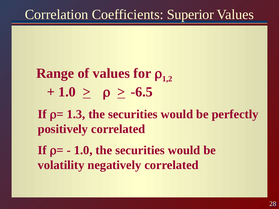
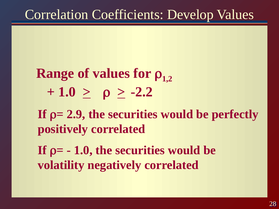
Superior: Superior -> Develop (190, 14)
-6.5: -6.5 -> -2.2 (142, 92)
1.3: 1.3 -> 2.9 (76, 114)
